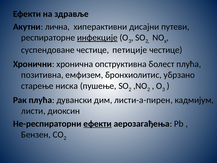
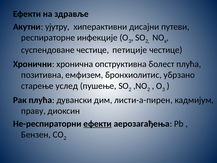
лична: лична -> ујутру (57, 27)
инфекције underline: present -> none (97, 38)
ниска: ниска -> услед (67, 86)
листи: листи -> праву (33, 111)
